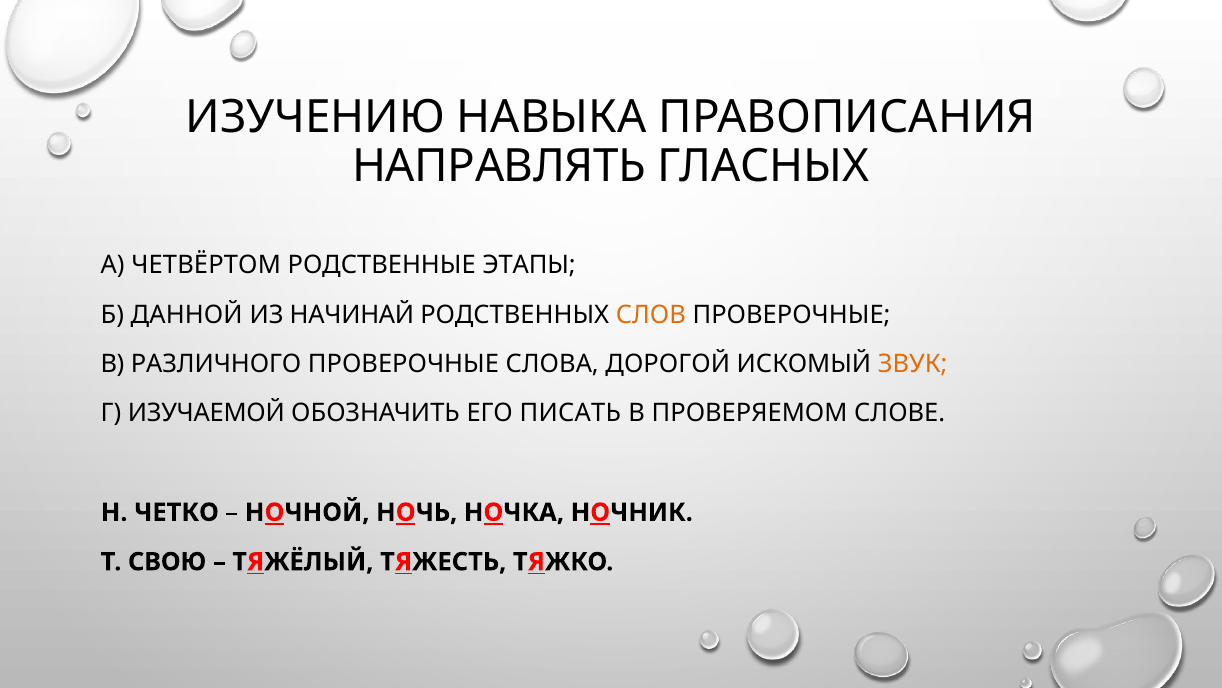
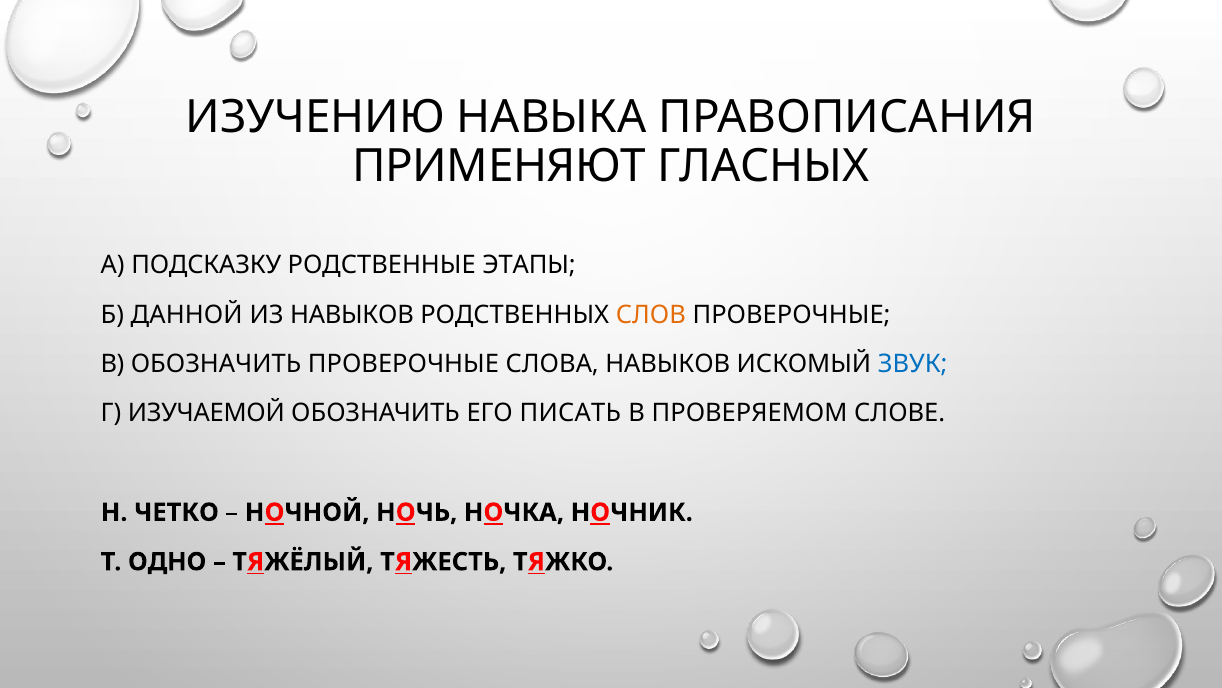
НАПРАВЛЯТЬ: НАПРАВЛЯТЬ -> ПРИМЕНЯЮТ (499, 166)
ЧЕТВЁРТОМ: ЧЕТВЁРТОМ -> ПОДСКАЗКУ (206, 265)
ИЗ НАЧИНАЙ: НАЧИНАЙ -> НАВЫКОВ (352, 314)
В РАЗЛИЧНОГО: РАЗЛИЧНОГО -> ОБОЗНАЧИТЬ (216, 364)
СЛОВА ДОРОГОЙ: ДОРОГОЙ -> НАВЫКОВ (668, 364)
ЗВУК colour: orange -> blue (913, 364)
СВОЮ: СВОЮ -> ОДНО (167, 561)
